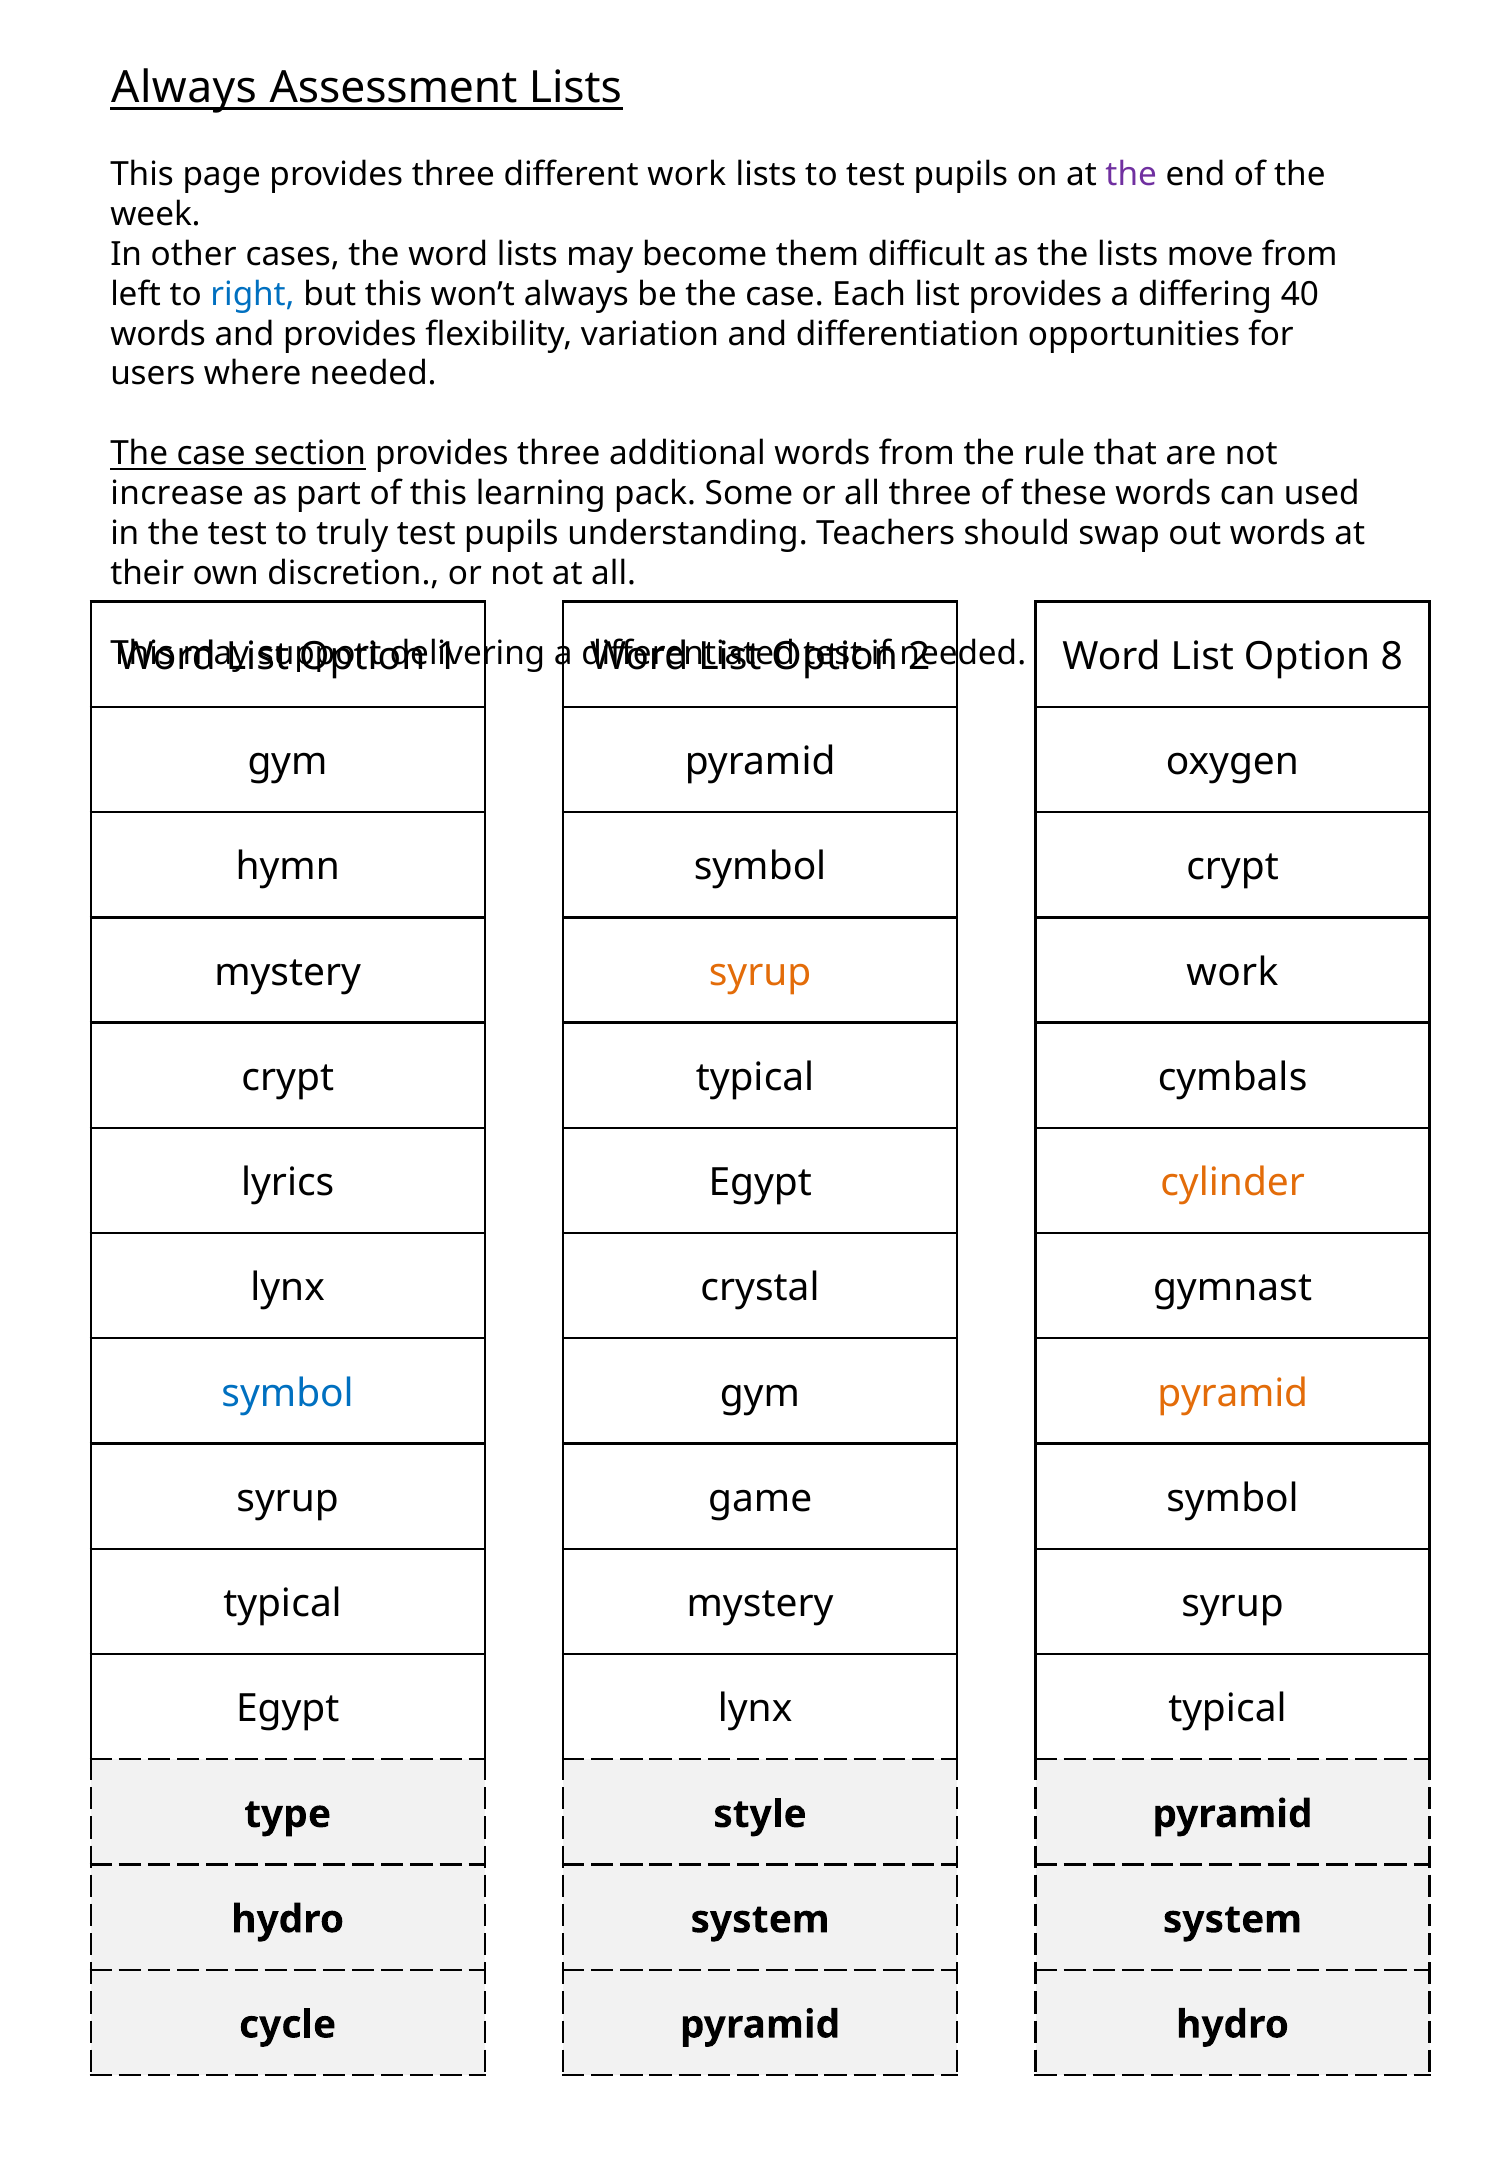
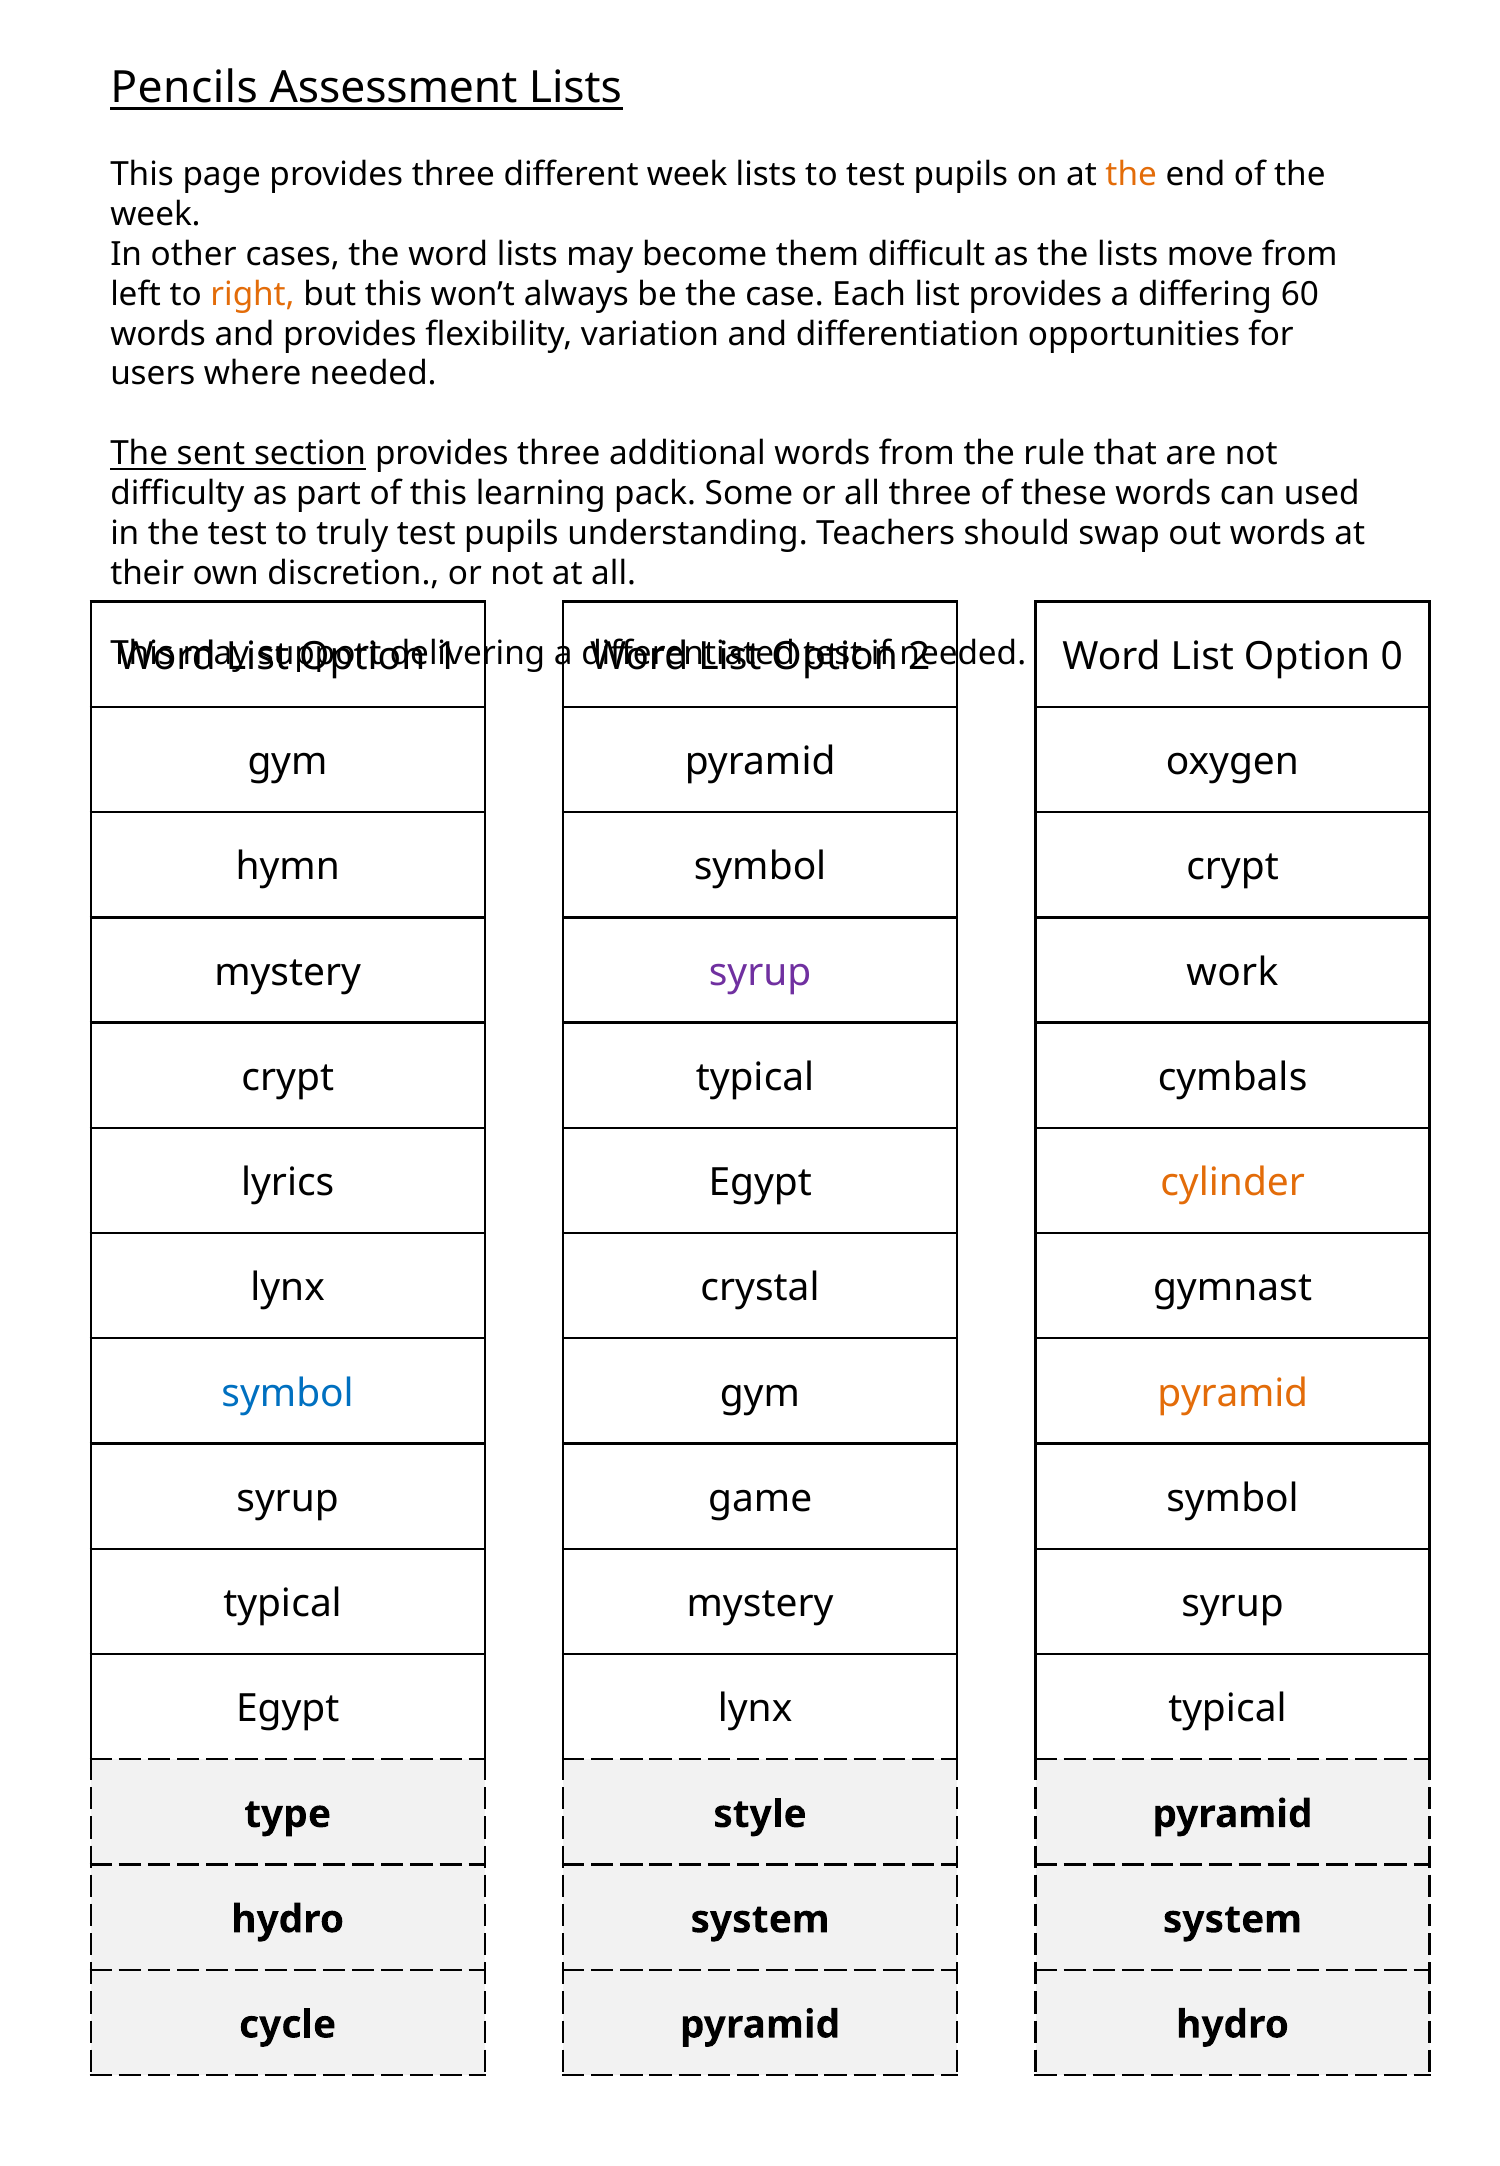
Always: Always -> Pencils (184, 88)
different work: work -> week (687, 174)
the colour: purple -> orange (1131, 174)
right colour: blue -> orange (253, 294)
40: 40 -> 60 (1300, 294)
case: case -> sent (211, 454)
increase: increase -> difficulty (177, 494)
8: 8 -> 0 (1392, 657)
syrup colour: orange -> purple (760, 973)
